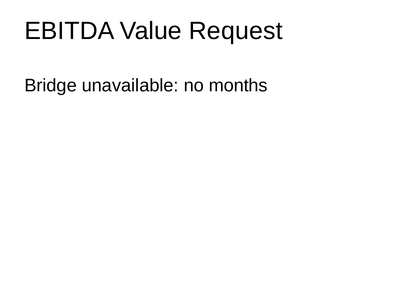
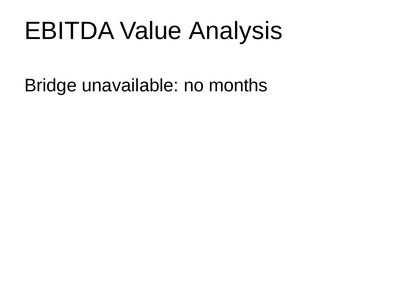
Request: Request -> Analysis (236, 31)
